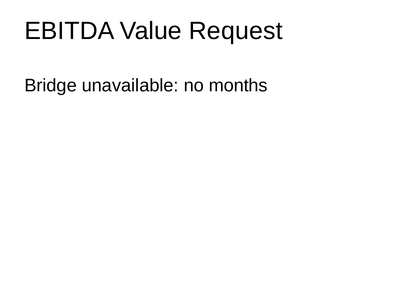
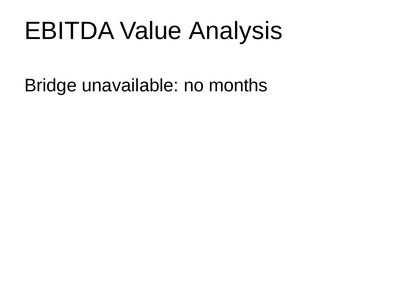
Request: Request -> Analysis (236, 31)
